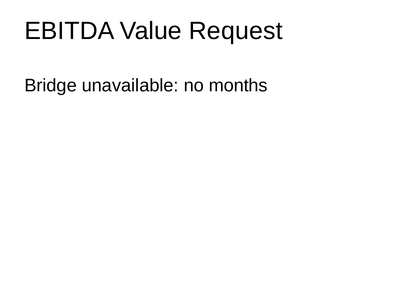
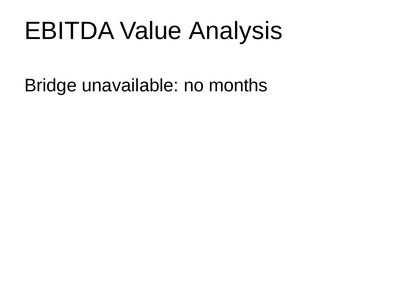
Request: Request -> Analysis (236, 31)
